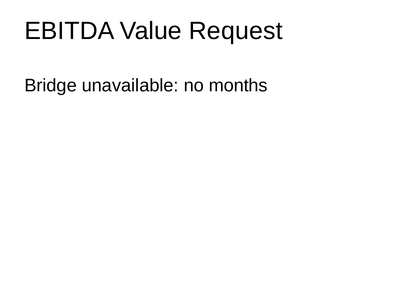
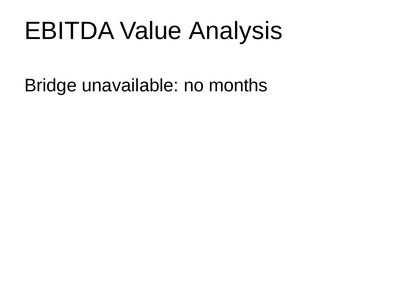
Request: Request -> Analysis (236, 31)
